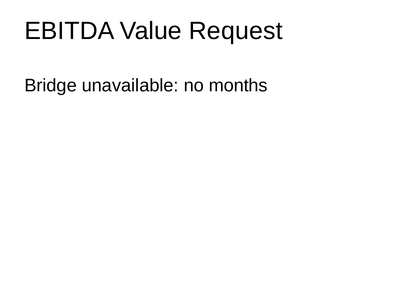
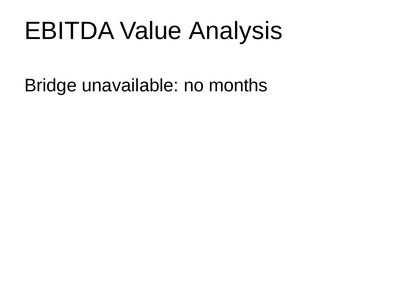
Request: Request -> Analysis (236, 31)
